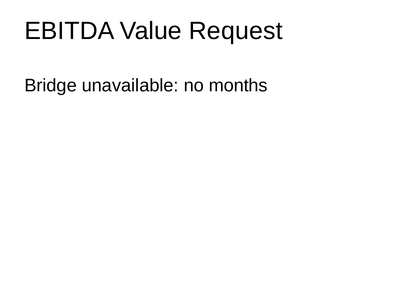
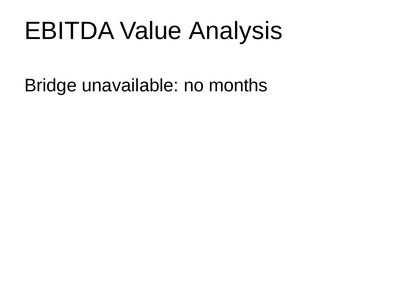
Request: Request -> Analysis (236, 31)
